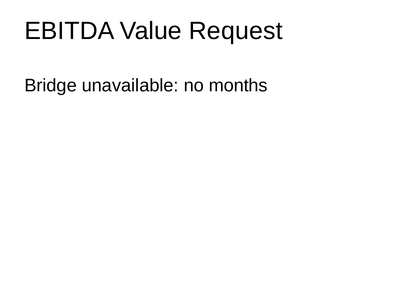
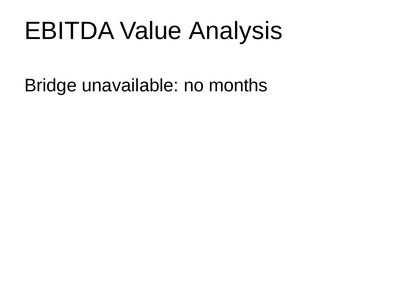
Request: Request -> Analysis (236, 31)
